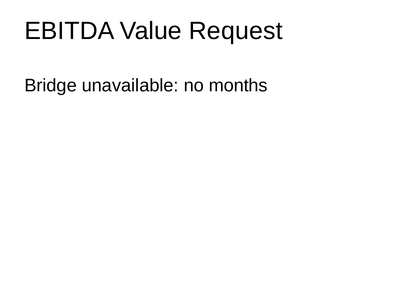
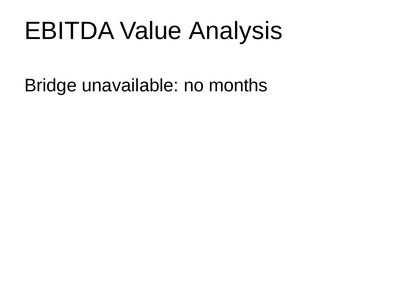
Request: Request -> Analysis (236, 31)
